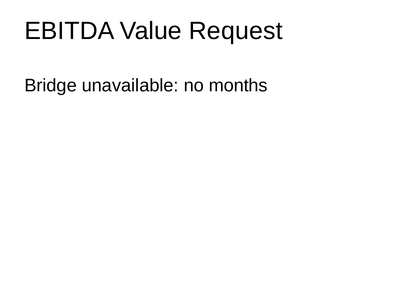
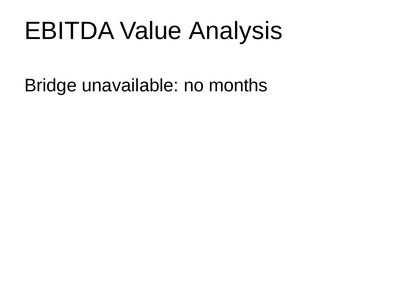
Request: Request -> Analysis (236, 31)
